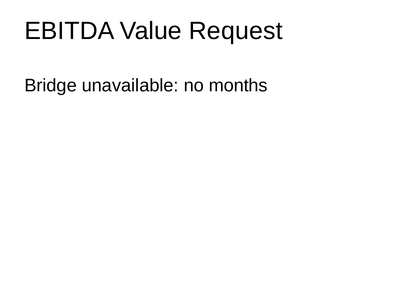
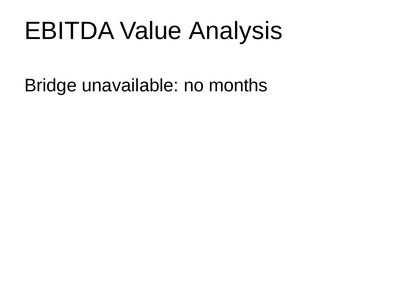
Request: Request -> Analysis (236, 31)
